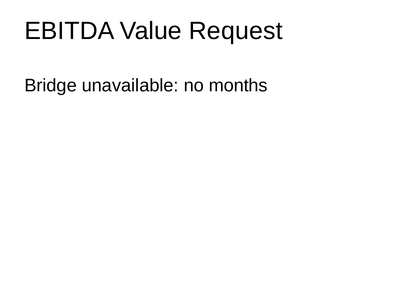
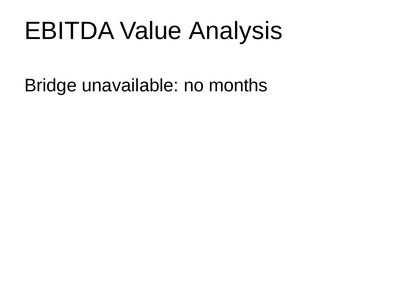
Request: Request -> Analysis (236, 31)
